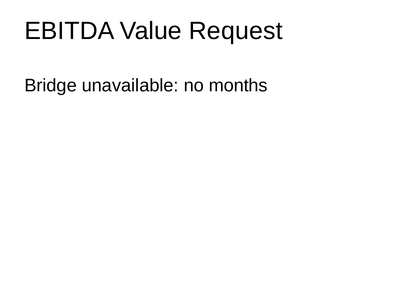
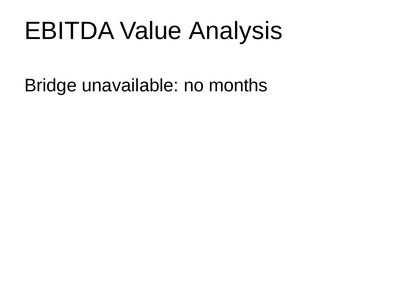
Request: Request -> Analysis (236, 31)
